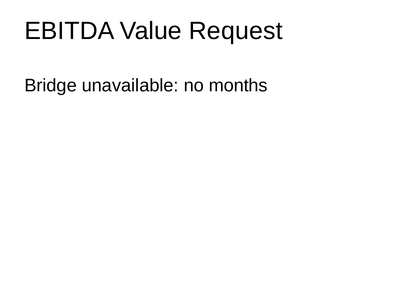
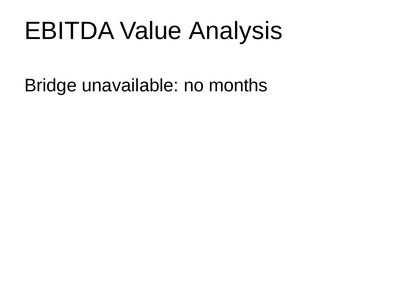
Request: Request -> Analysis (236, 31)
